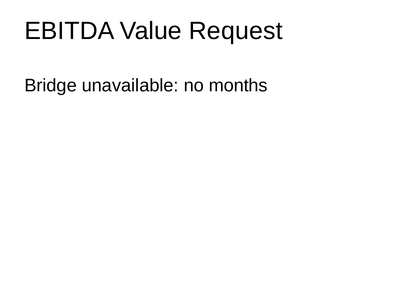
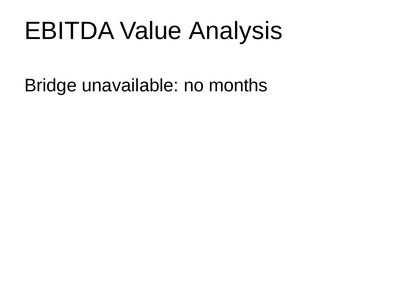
Request: Request -> Analysis (236, 31)
